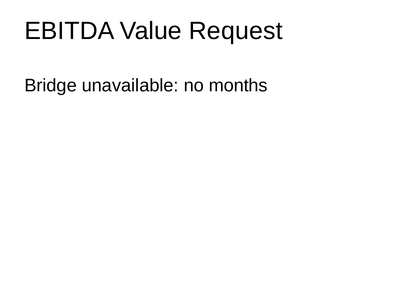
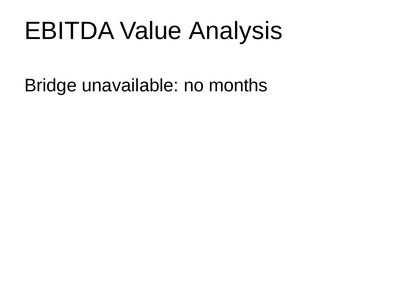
Request: Request -> Analysis (236, 31)
